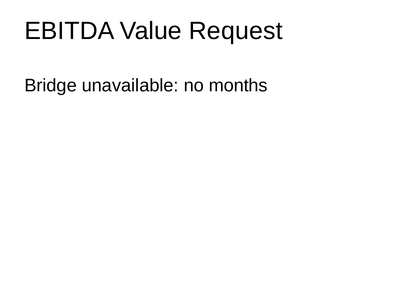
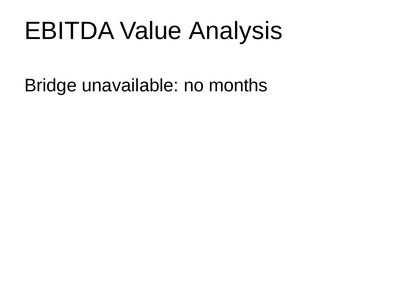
Request: Request -> Analysis (236, 31)
